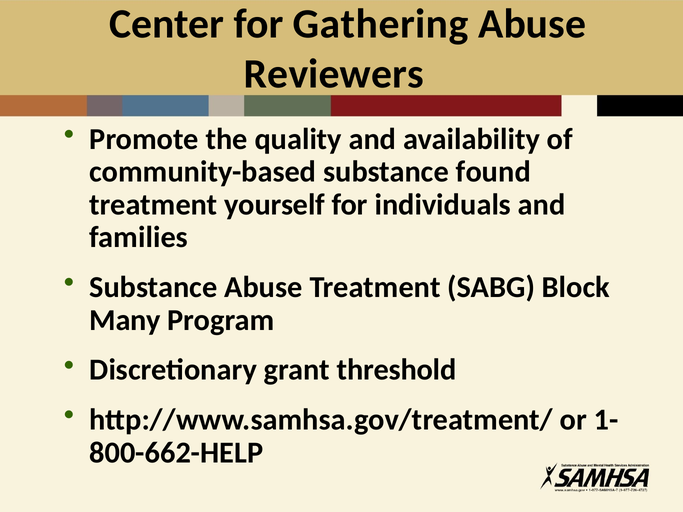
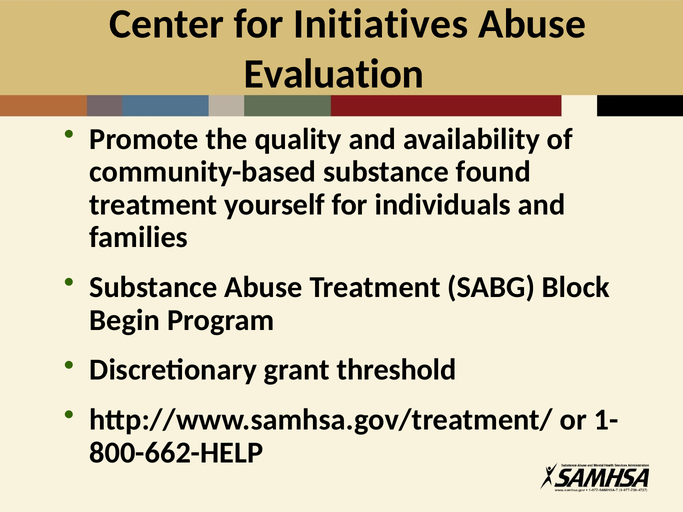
Gathering: Gathering -> Initiatives (381, 24)
Reviewers: Reviewers -> Evaluation (334, 74)
Many: Many -> Begin (125, 320)
